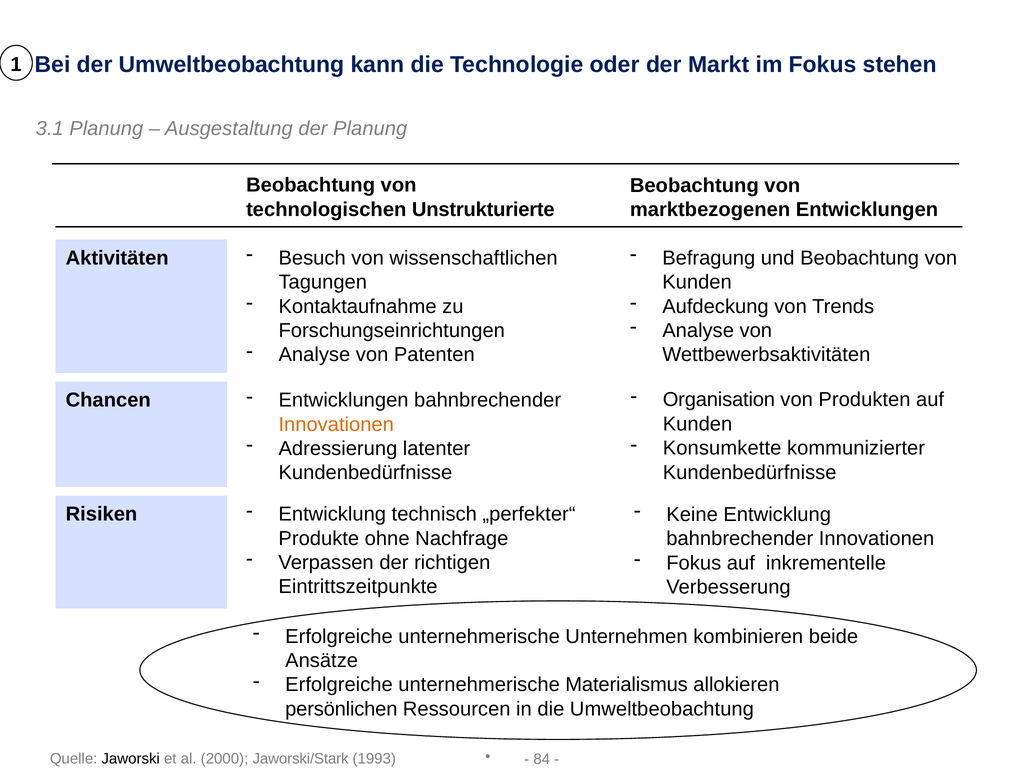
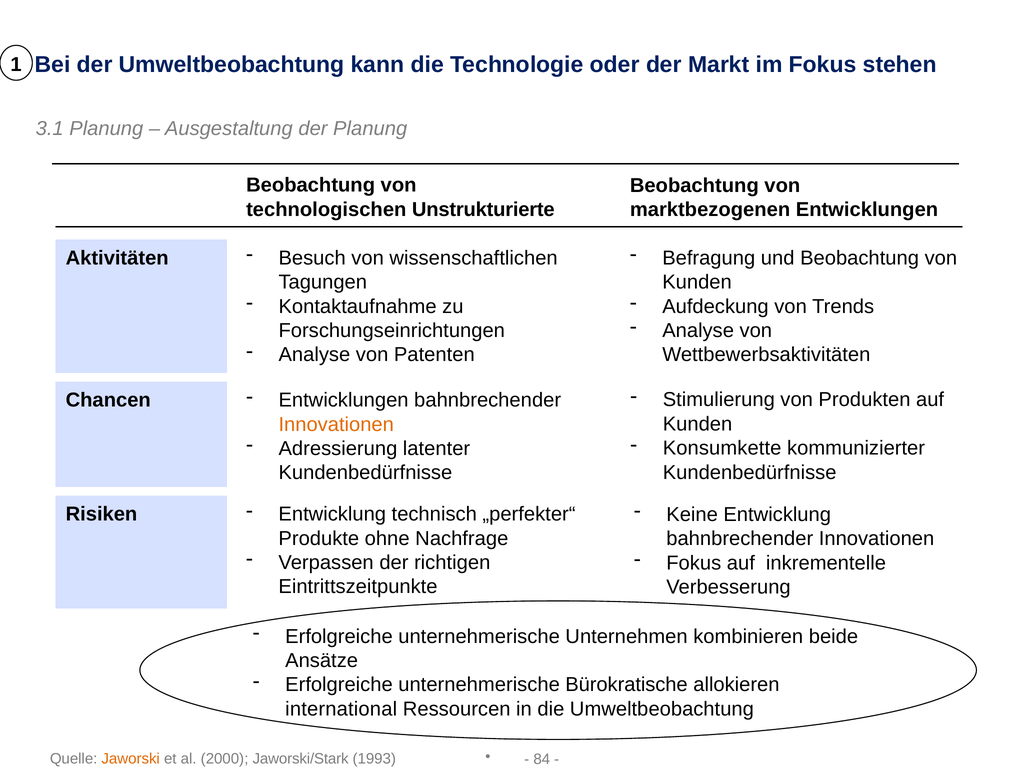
Organisation: Organisation -> Stimulierung (719, 400)
Materialismus: Materialismus -> Bürokratische (627, 685)
persönlichen: persönlichen -> international (341, 709)
Jaworski colour: black -> orange (131, 759)
